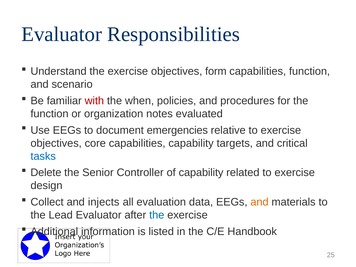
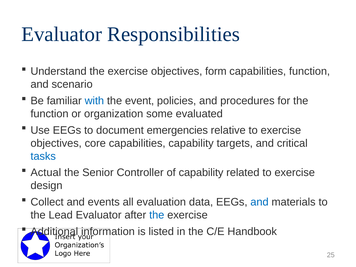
with colour: red -> blue (94, 101)
when: when -> event (140, 101)
notes: notes -> some (159, 114)
Delete: Delete -> Actual (46, 173)
injects: injects -> events (104, 202)
and colour: orange -> blue (260, 202)
